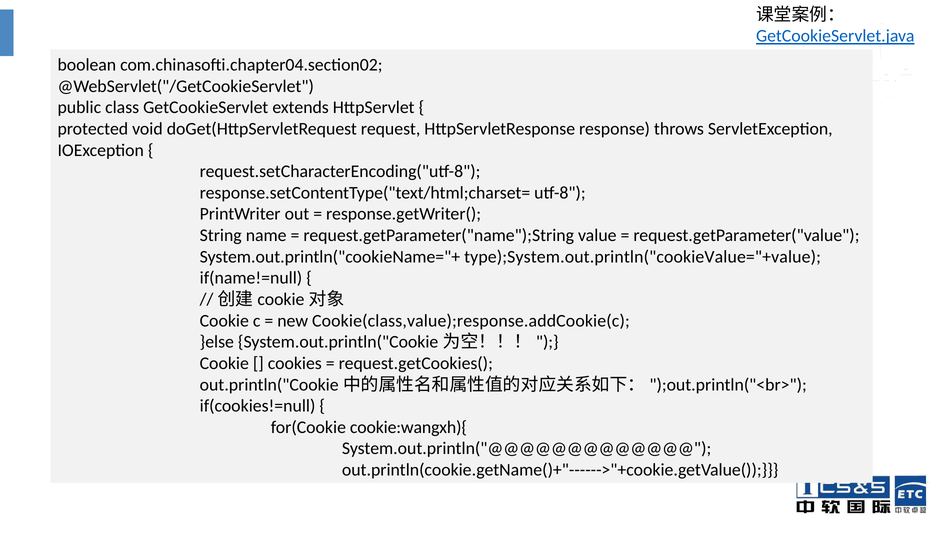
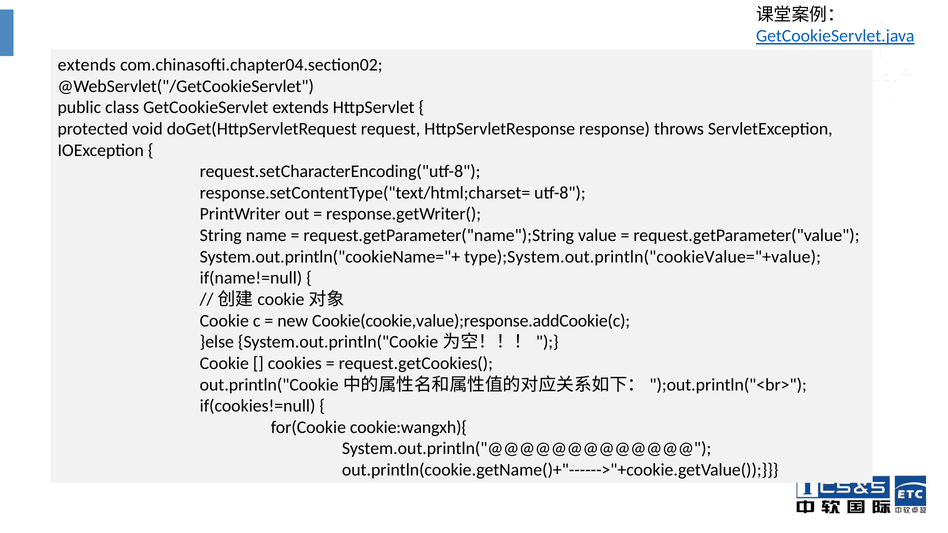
boolean: boolean -> extends (87, 65)
Cookie(class,value);response.addCookie(c: Cookie(class,value);response.addCookie(c -> Cookie(cookie,value);response.addCookie(c (471, 321)
